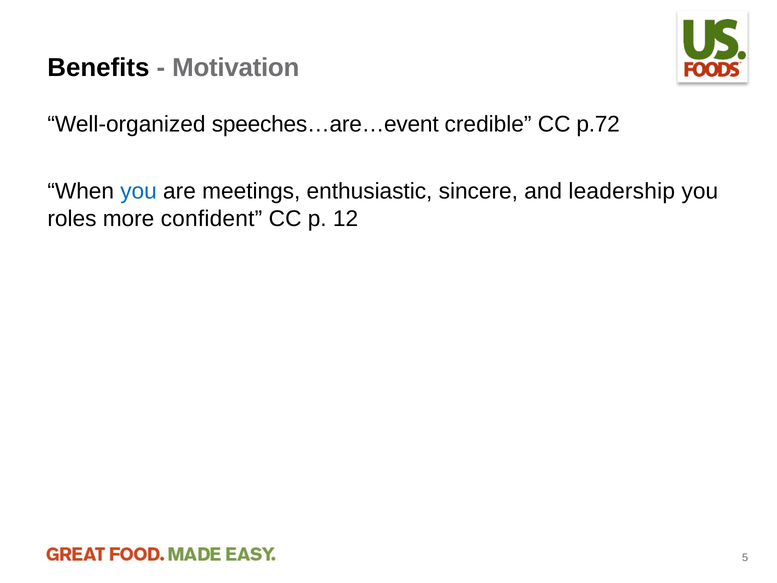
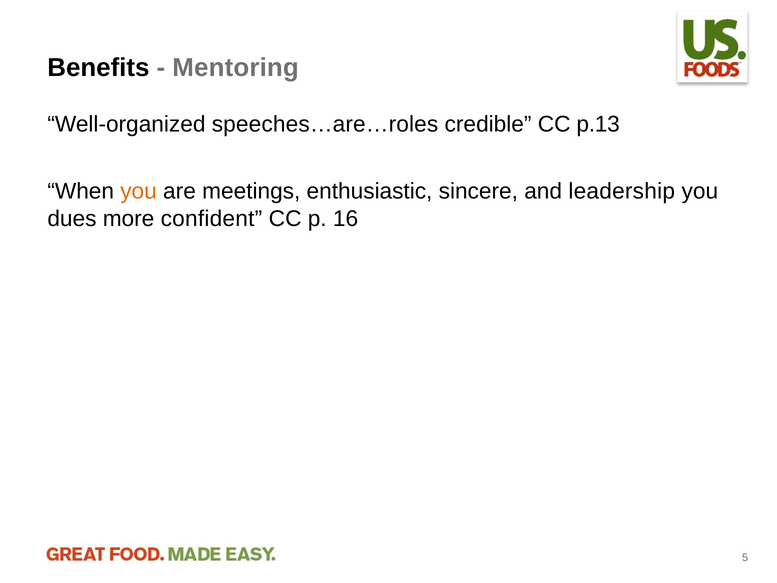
Motivation: Motivation -> Mentoring (236, 67)
speeches…are…event: speeches…are…event -> speeches…are…roles (325, 124)
p.72: p.72 -> p.13 (598, 124)
you colour: blue -> orange (139, 191)
roles: roles -> dues (72, 219)
12: 12 -> 16 (346, 219)
